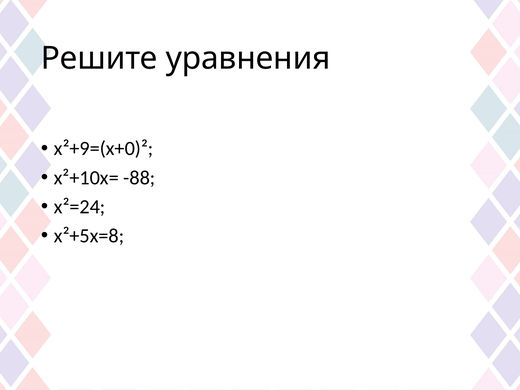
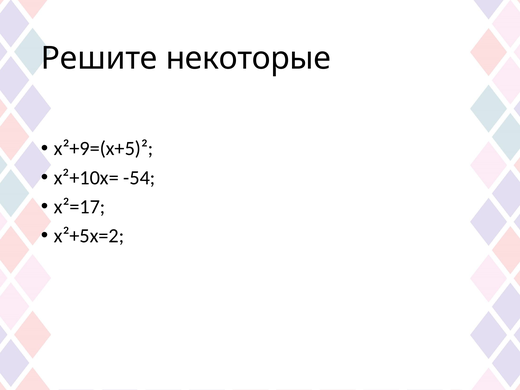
уравнения: уравнения -> некоторые (248, 58)
х²+9=(х+0)²: х²+9=(х+0)² -> х²+9=(х+5)² (104, 149)
-88: -88 -> -54 (139, 178)
х²=24: х²=24 -> х²=17 (80, 207)
х²+5х=8: х²+5х=8 -> х²+5х=2 (89, 236)
